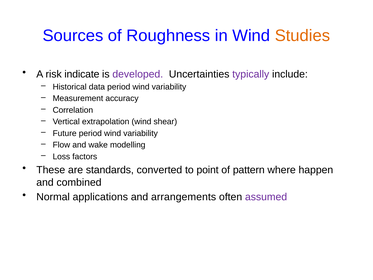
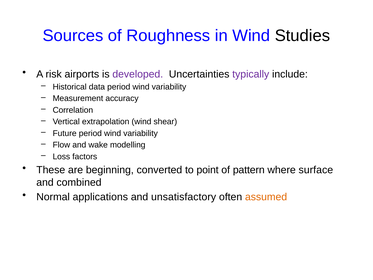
Studies colour: orange -> black (302, 36)
indicate: indicate -> airports (82, 74)
standards: standards -> beginning (110, 170)
happen: happen -> surface (316, 170)
arrangements: arrangements -> unsatisfactory (184, 197)
assumed colour: purple -> orange (266, 197)
